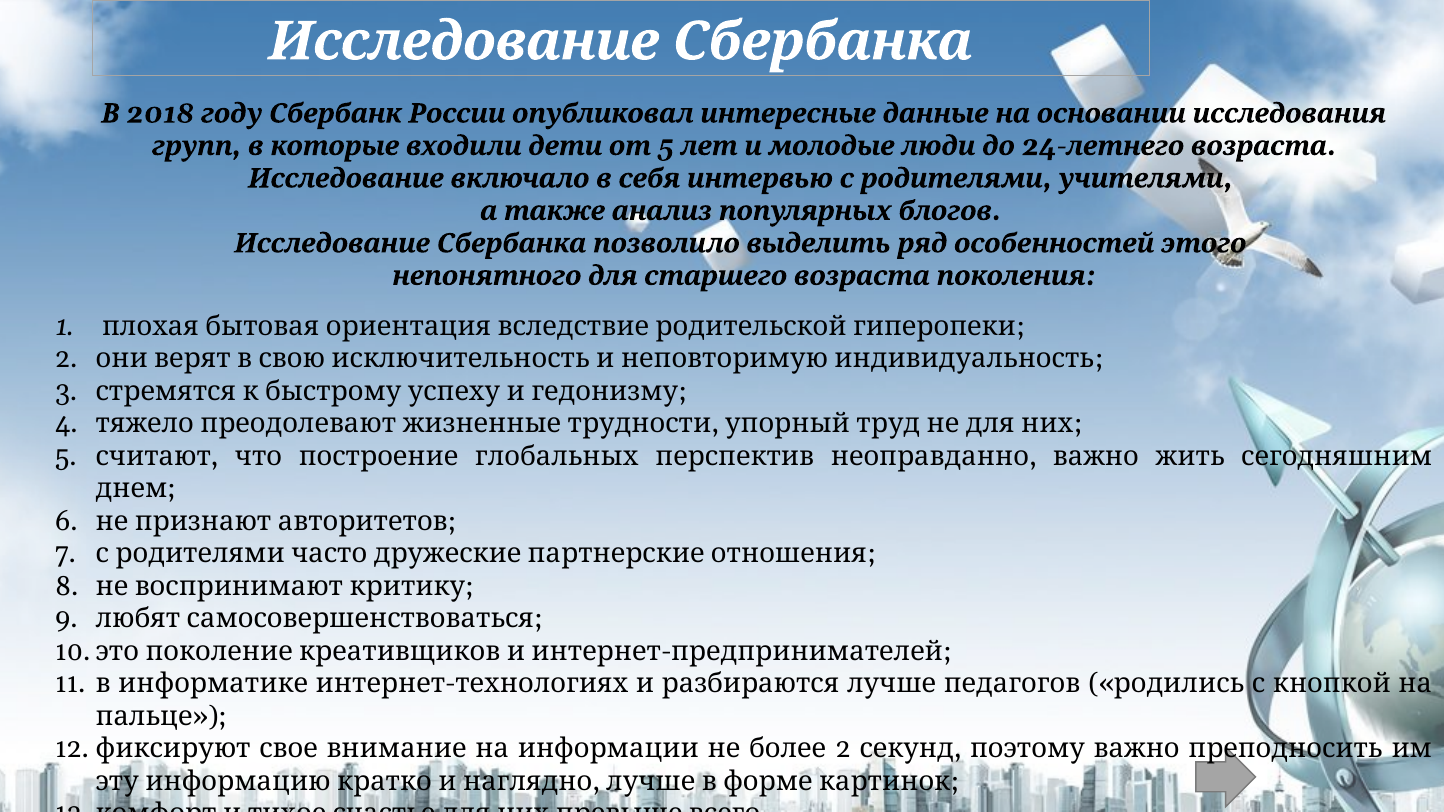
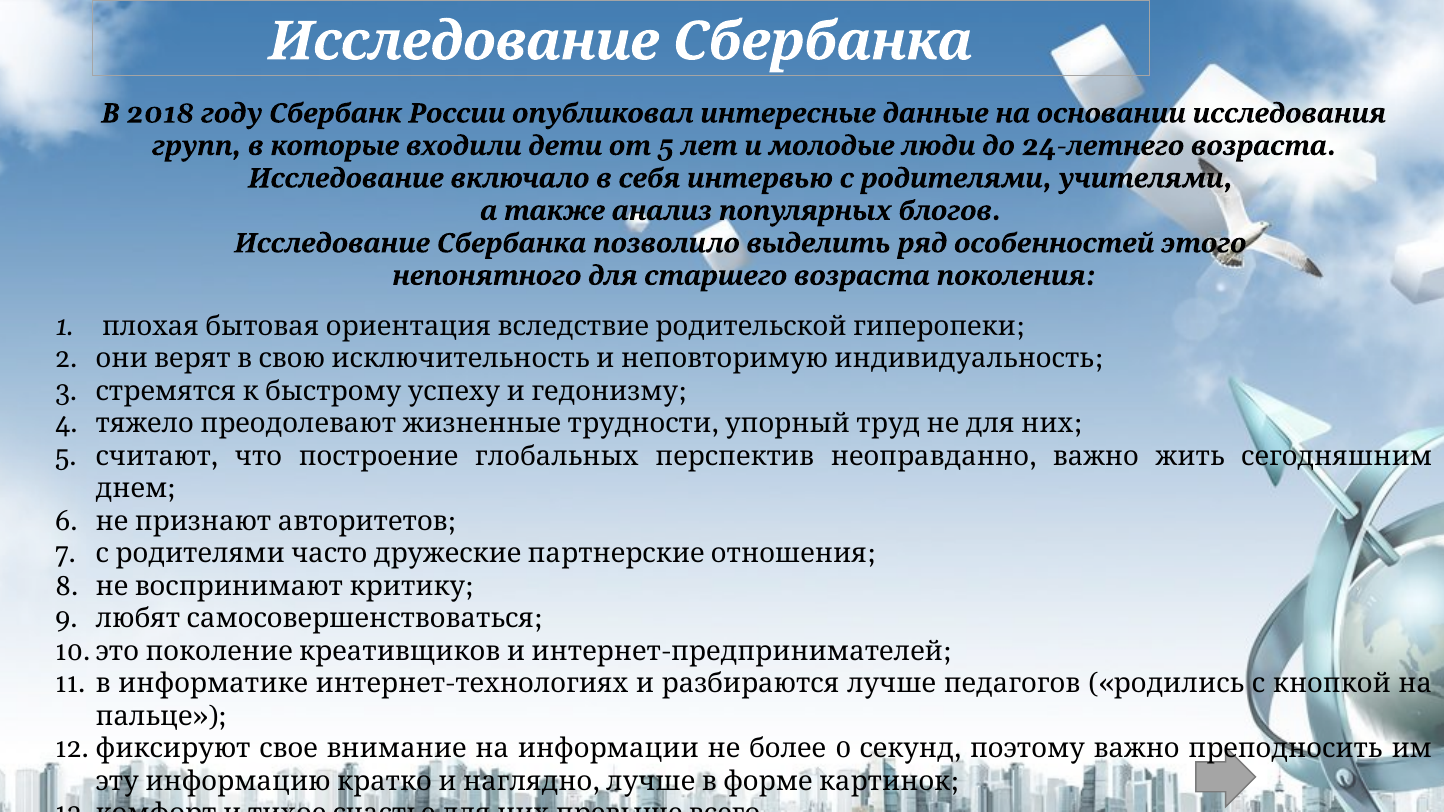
2: 2 -> 0 (843, 749)
